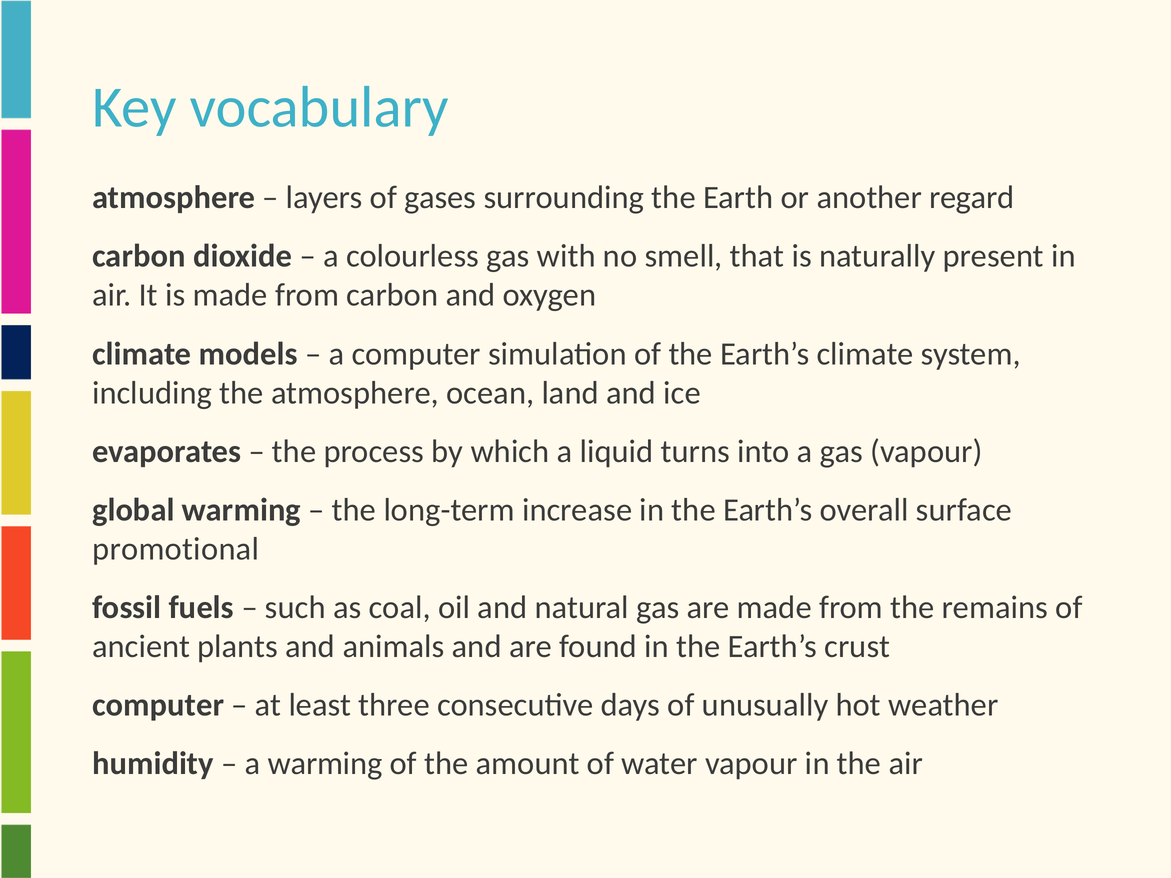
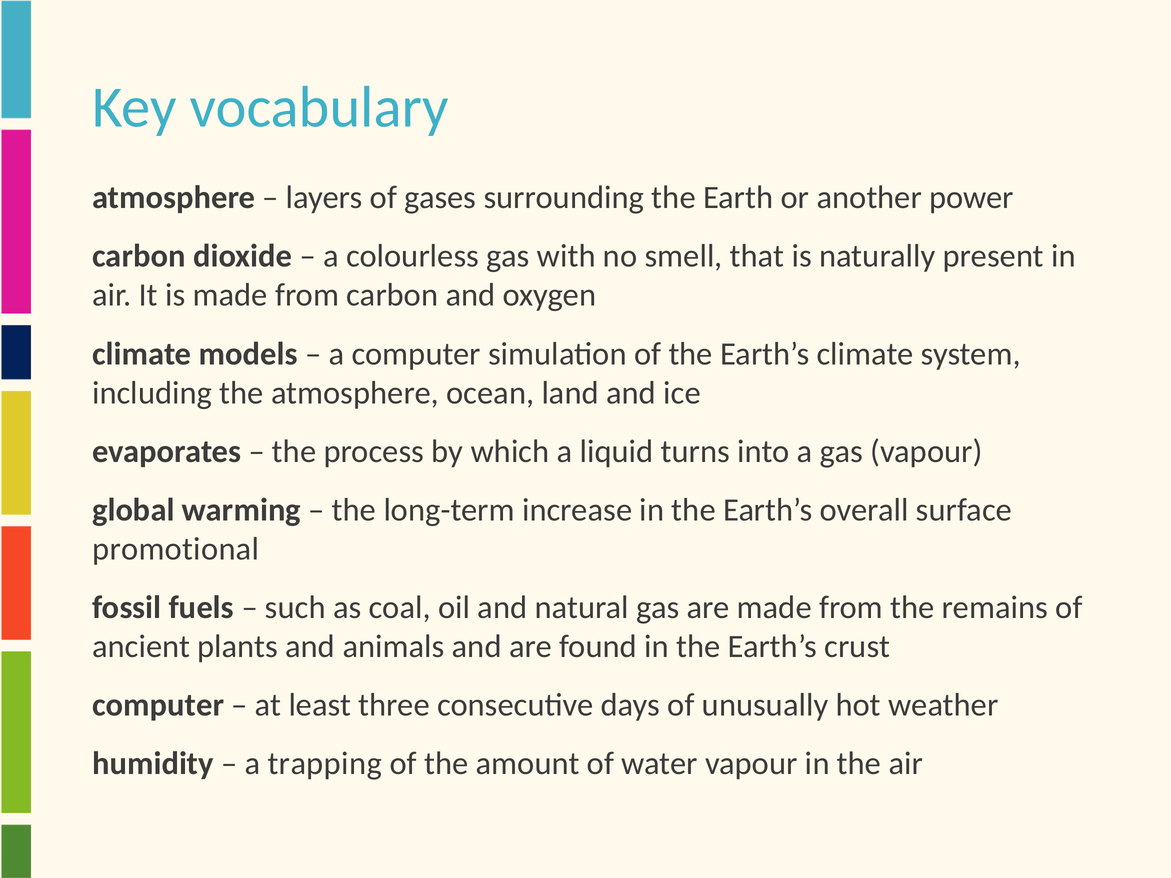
regard: regard -> power (972, 198)
a warming: warming -> trapping (325, 764)
